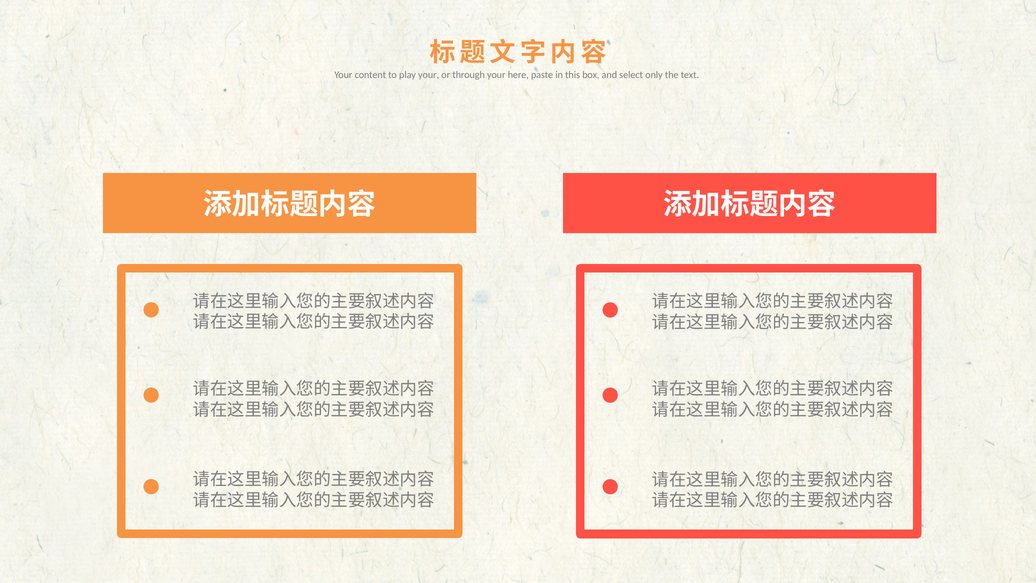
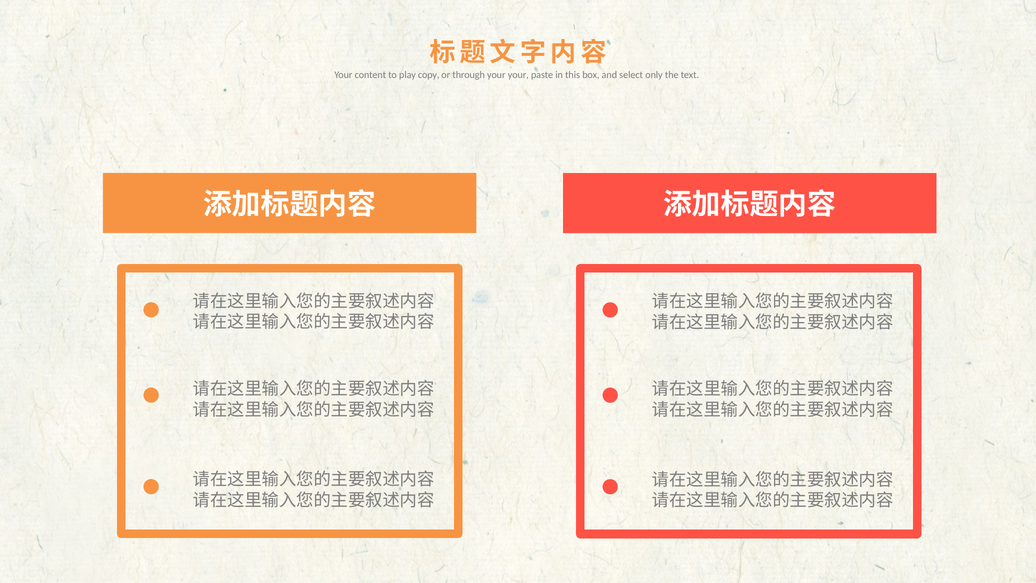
play your: your -> copy (429, 75)
your here: here -> your (518, 75)
